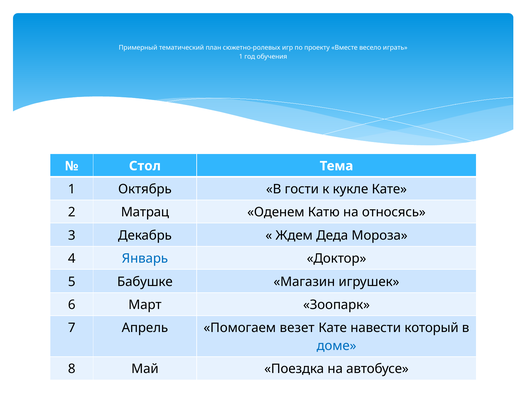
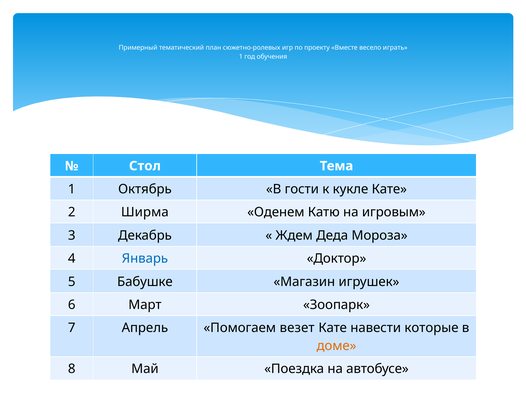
Матрац: Матрац -> Ширма (145, 213)
относясь: относясь -> игровым (394, 213)
который: который -> которые (431, 328)
доме colour: blue -> orange (336, 346)
